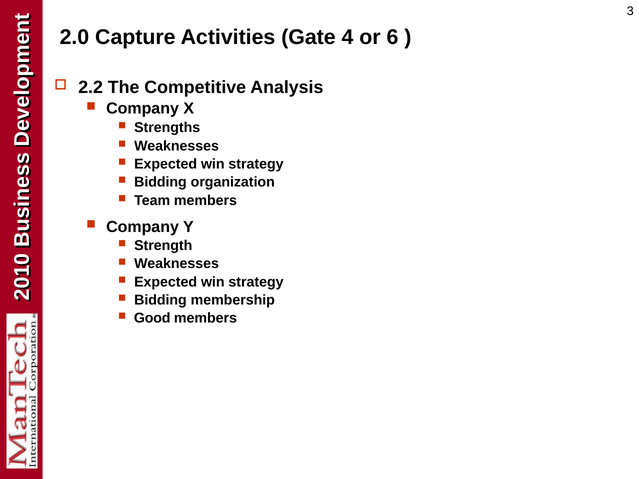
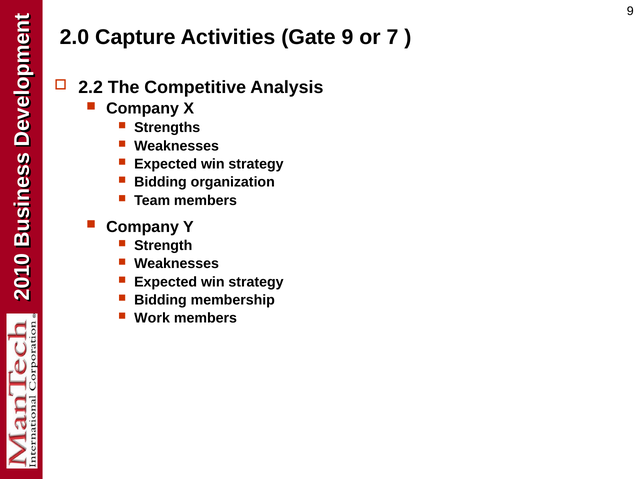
3: 3 -> 9 (630, 11)
Gate 4: 4 -> 9 (348, 37)
6: 6 -> 7 (392, 37)
Good: Good -> Work (152, 318)
